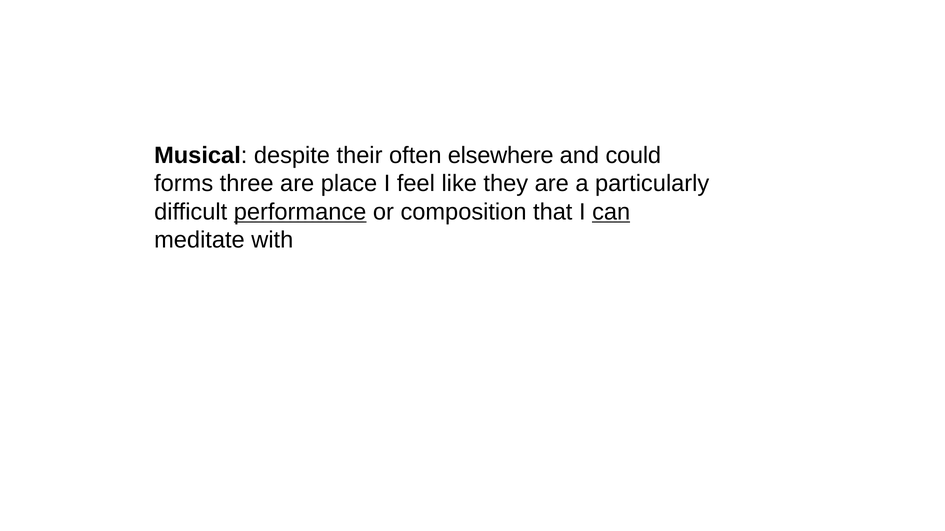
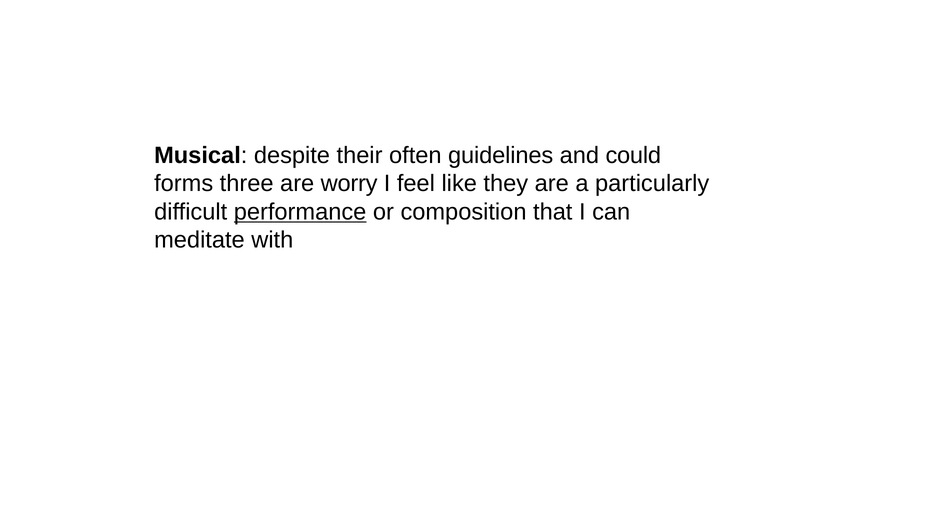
elsewhere: elsewhere -> guidelines (501, 155)
place: place -> worry (349, 184)
can underline: present -> none (611, 212)
